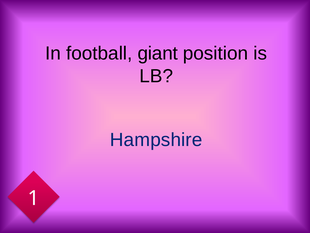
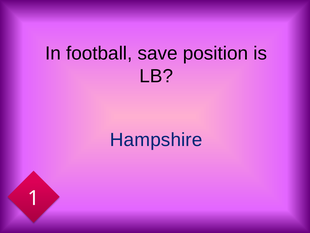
giant: giant -> save (158, 53)
